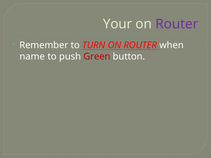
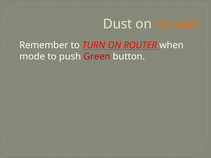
Your: Your -> Dust (118, 24)
Router colour: purple -> orange (177, 24)
name: name -> mode (32, 57)
